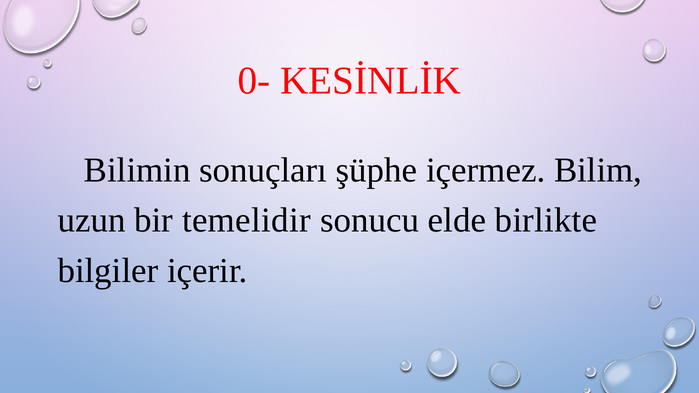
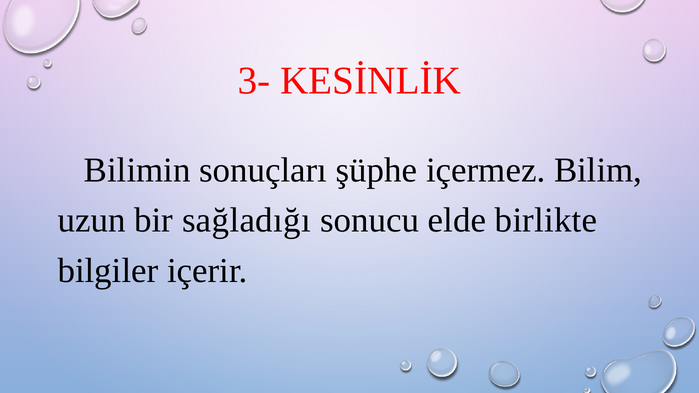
0-: 0- -> 3- (254, 81)
temelidir: temelidir -> sağladığı (246, 220)
